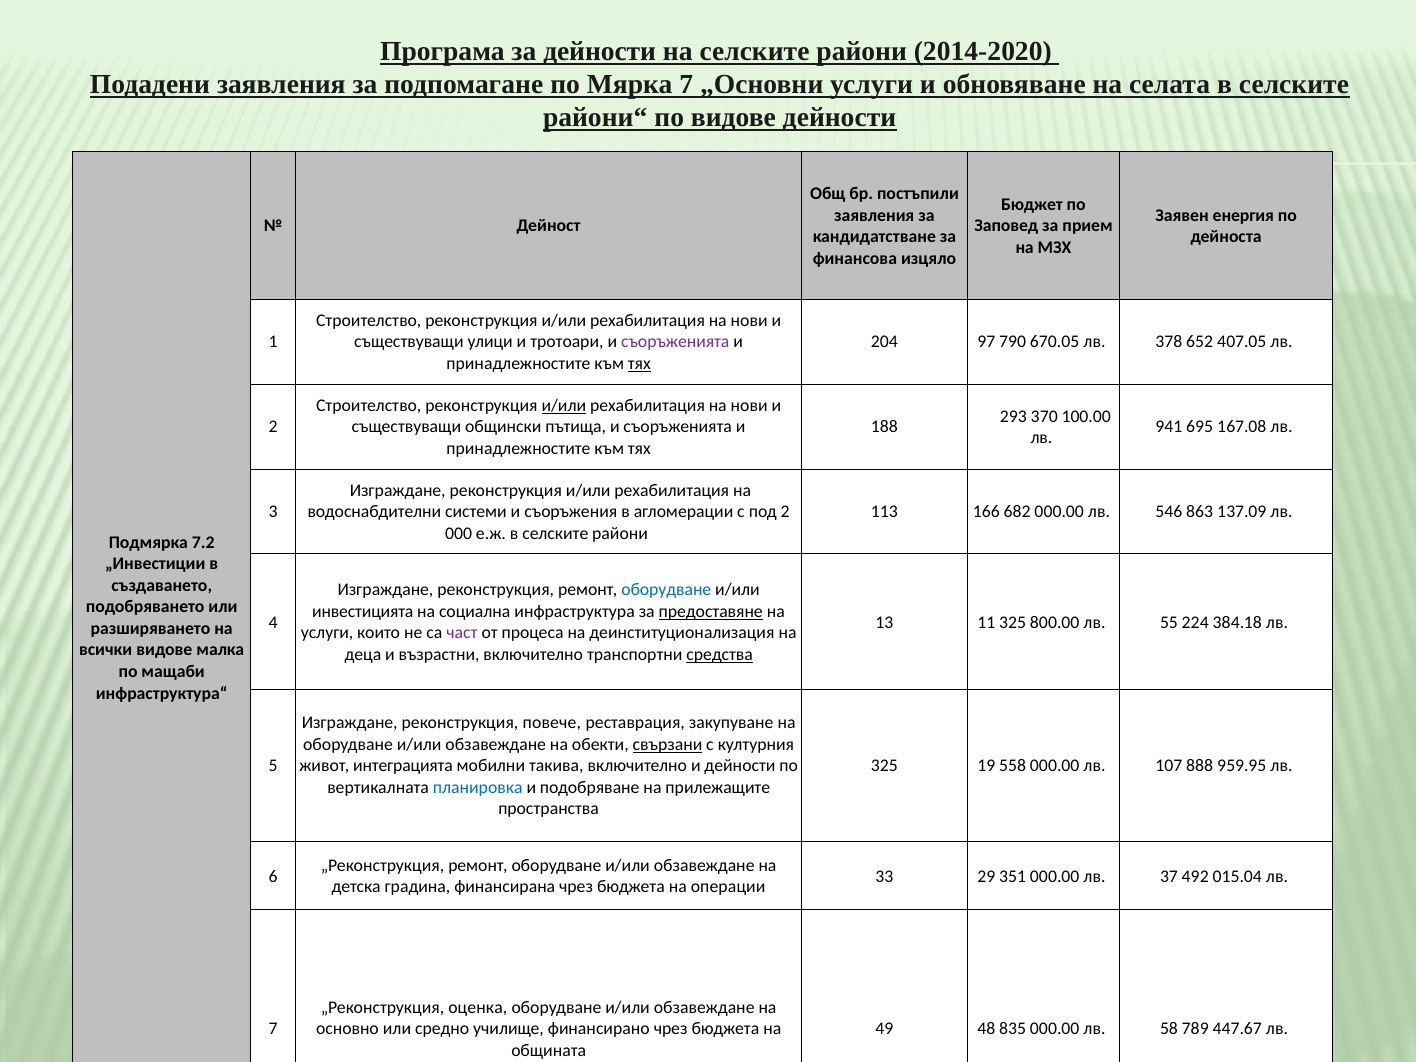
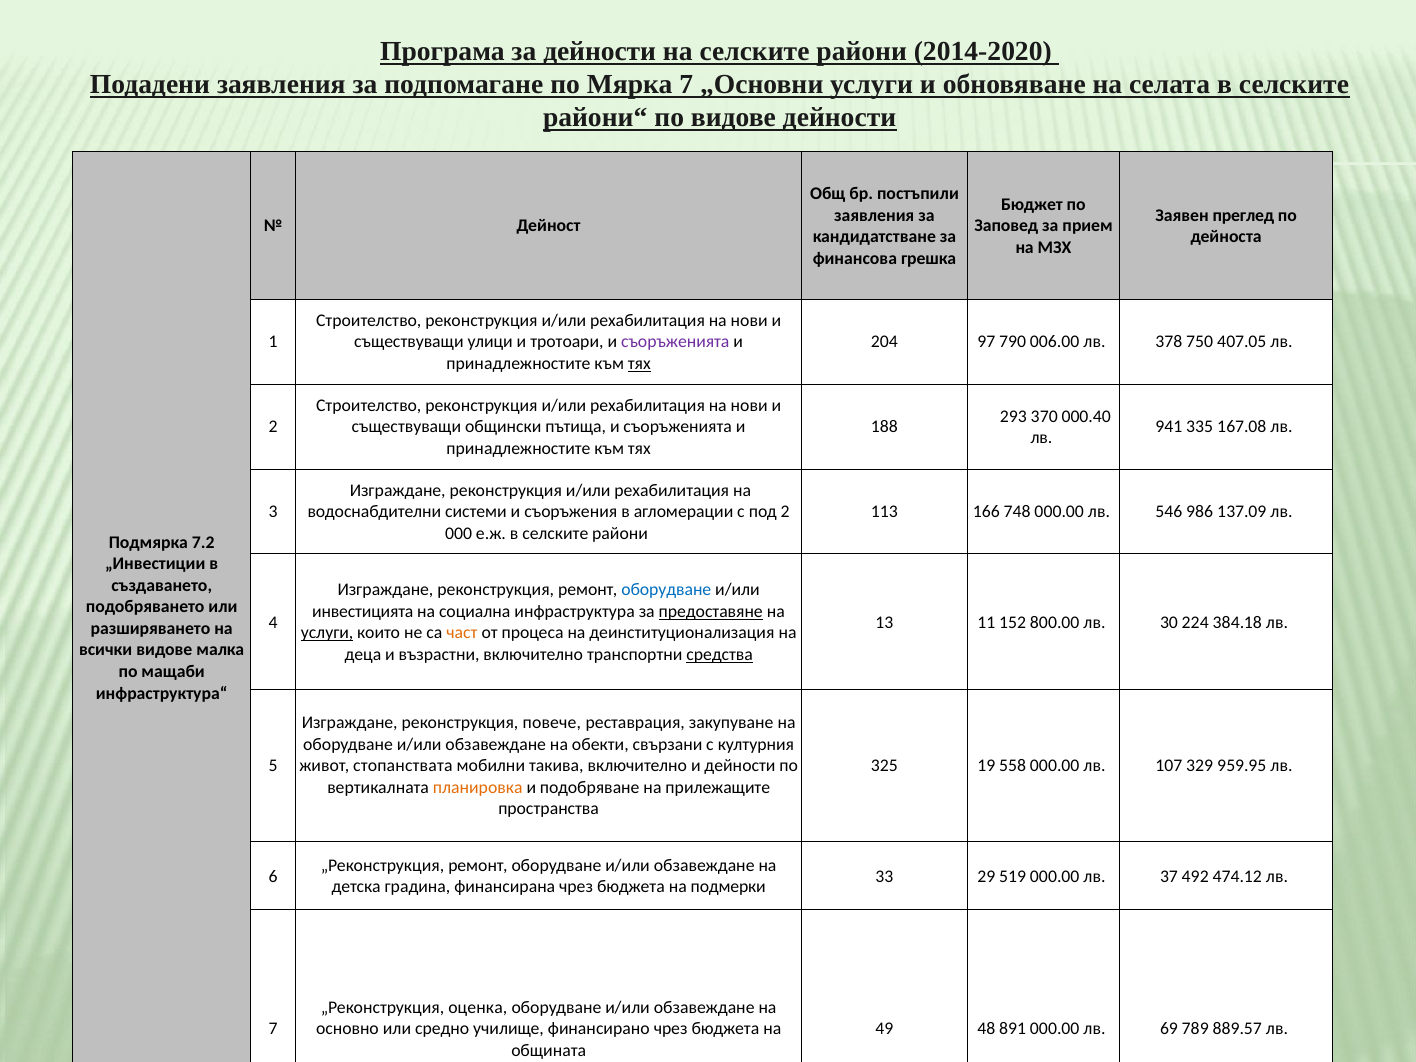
енергия: енергия -> преглед (1243, 215)
изцяло: изцяло -> грешка (929, 258)
670.05: 670.05 -> 006.00 (1055, 342)
652: 652 -> 750 (1200, 342)
и/или underline: present -> none (564, 406)
100.00: 100.00 -> 000.40 (1086, 416)
695: 695 -> 335 (1200, 427)
682: 682 -> 748 (1017, 512)
863: 863 -> 986 (1200, 512)
11 325: 325 -> 152 (1013, 622)
55: 55 -> 30 (1169, 622)
услуги underline: none -> present (327, 633)
част colour: purple -> orange (462, 633)
свързани underline: present -> none (668, 745)
интеграцията: интеграцията -> стопанствата (403, 766)
888: 888 -> 329 (1200, 766)
планировка colour: blue -> orange (478, 788)
351: 351 -> 519 (1013, 876)
015.04: 015.04 -> 474.12 (1237, 876)
операции: операции -> подмерки (728, 887)
835: 835 -> 891 (1013, 1029)
58: 58 -> 69 (1169, 1029)
447.67: 447.67 -> 889.57 (1237, 1029)
